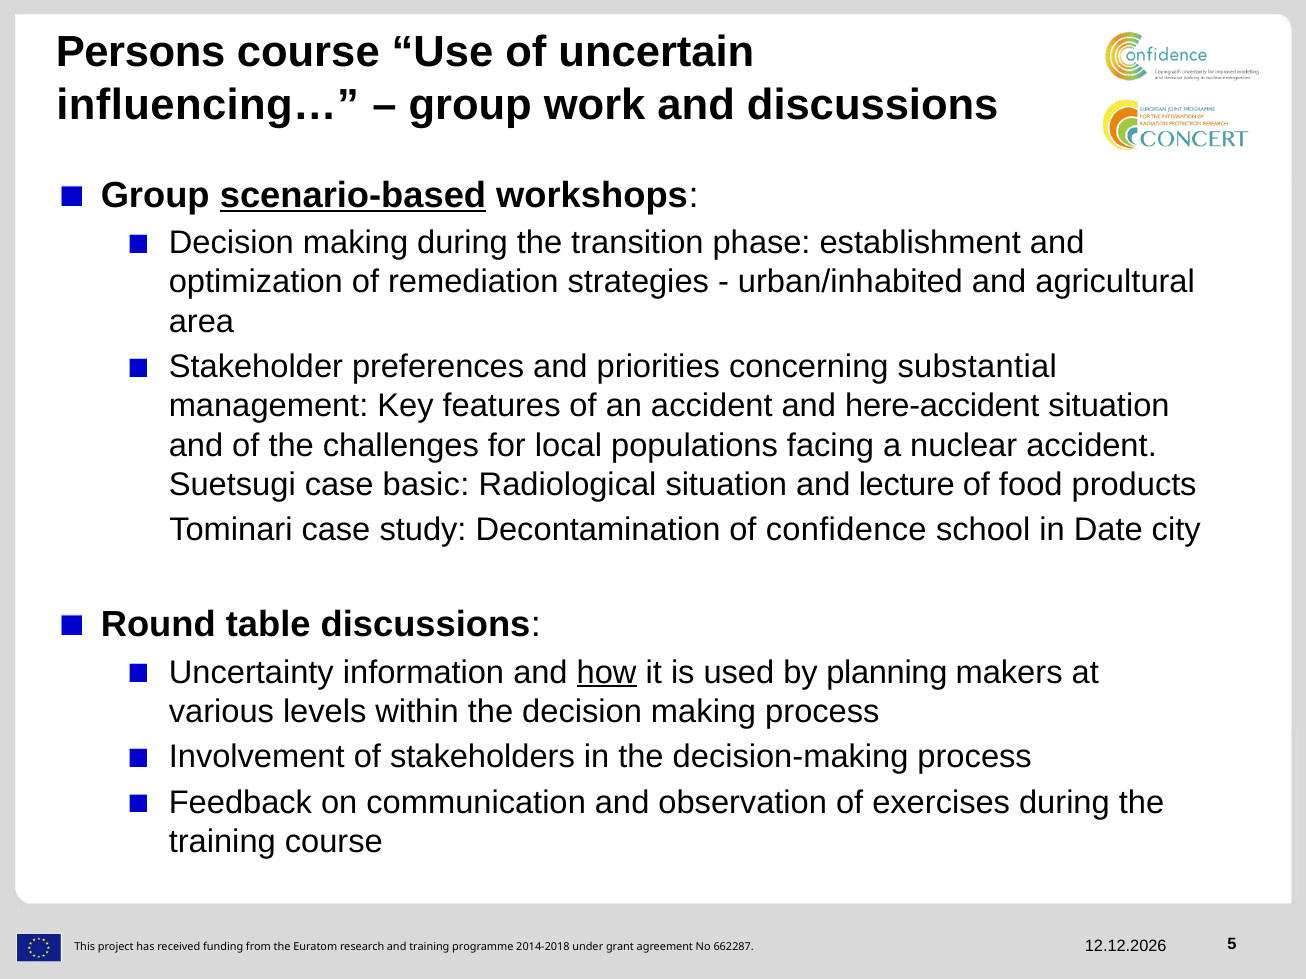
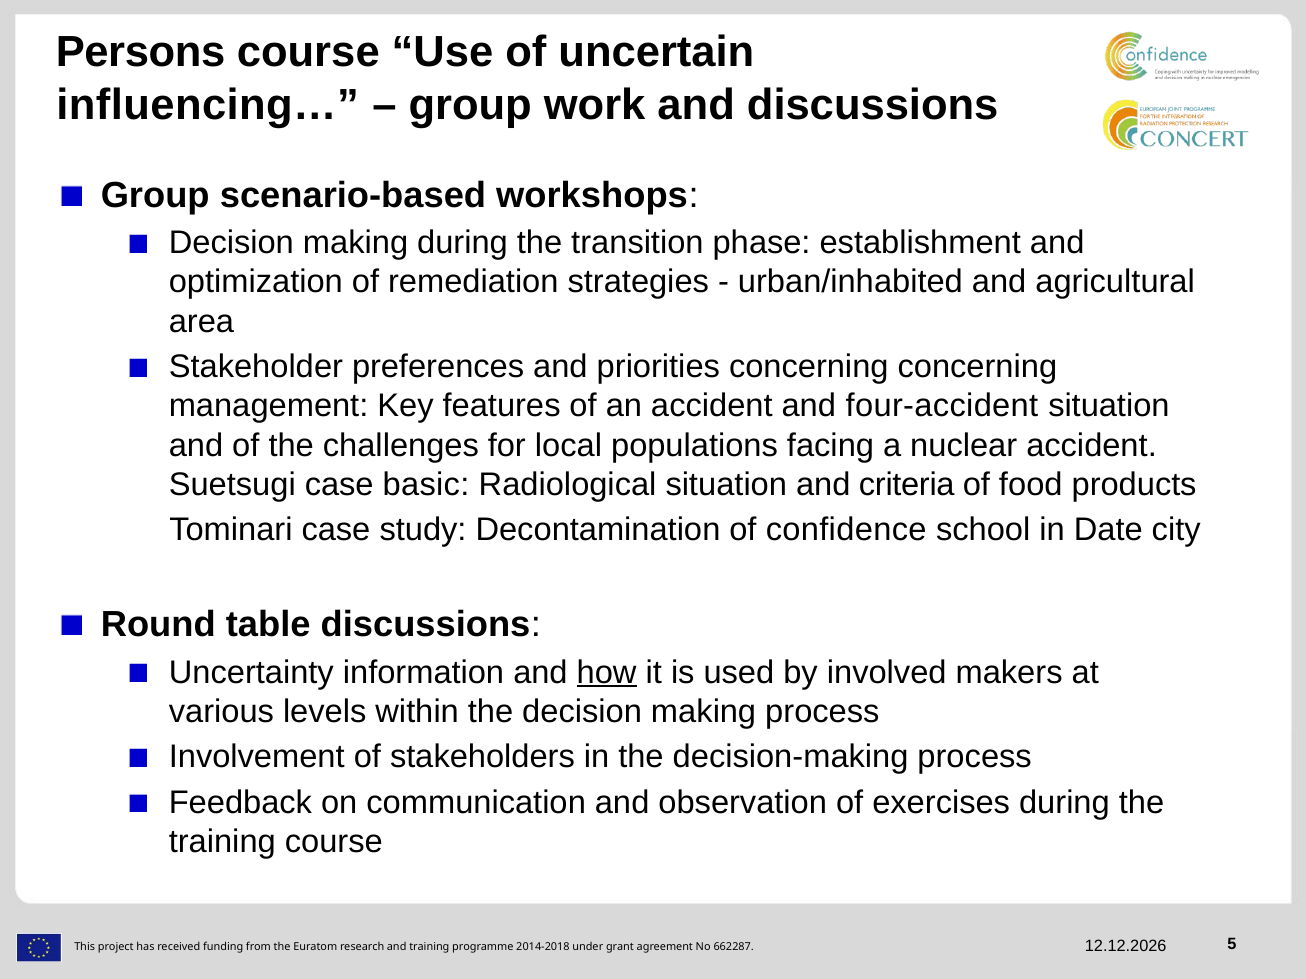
scenario-based underline: present -> none (353, 195)
concerning substantial: substantial -> concerning (977, 367)
here-accident: here-accident -> four-accident (942, 406)
lecture: lecture -> criteria (907, 485)
planning: planning -> involved (887, 673)
